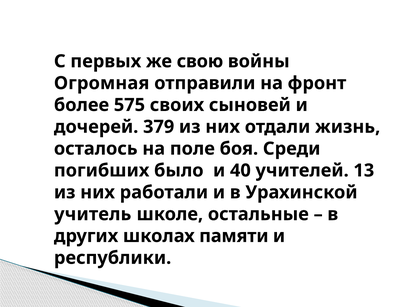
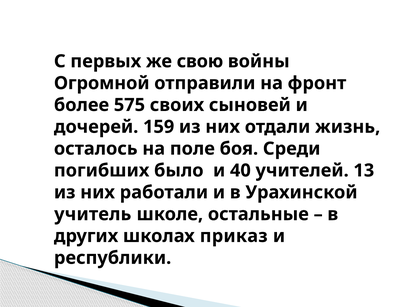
Огромная: Огромная -> Огромной (102, 83)
379: 379 -> 159 (159, 127)
памяти: памяти -> приказ (234, 236)
